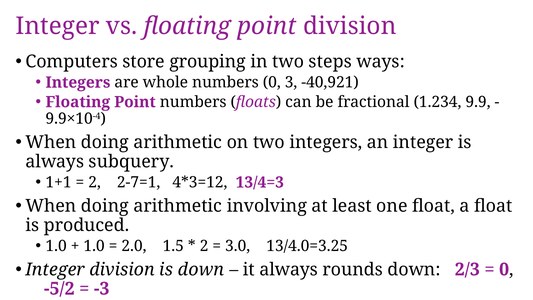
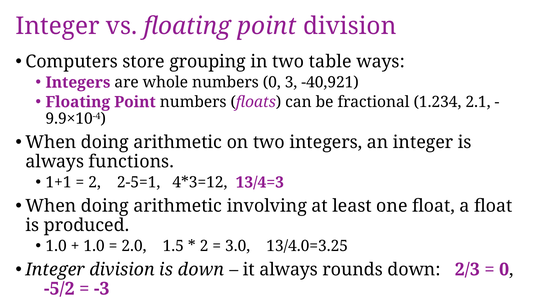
steps: steps -> table (330, 62)
9.9: 9.9 -> 2.1 (478, 102)
subquery: subquery -> functions (131, 162)
2-7=1: 2-7=1 -> 2-5=1 (139, 182)
